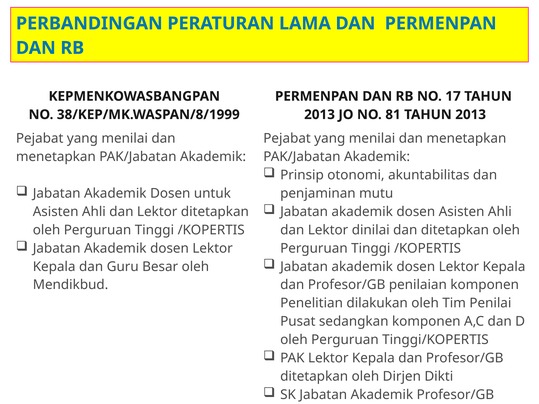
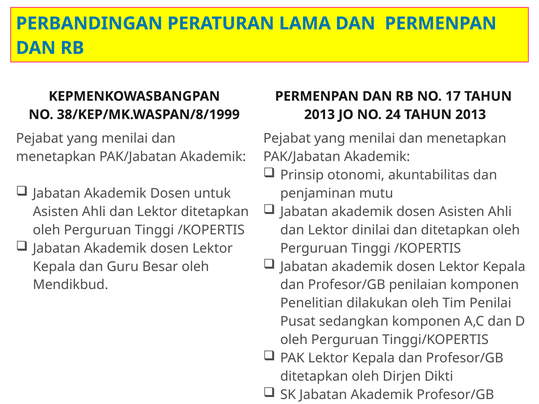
81: 81 -> 24 (393, 115)
